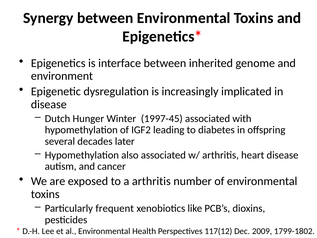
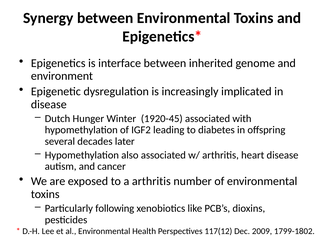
1997-45: 1997-45 -> 1920-45 (162, 118)
frequent: frequent -> following (115, 208)
